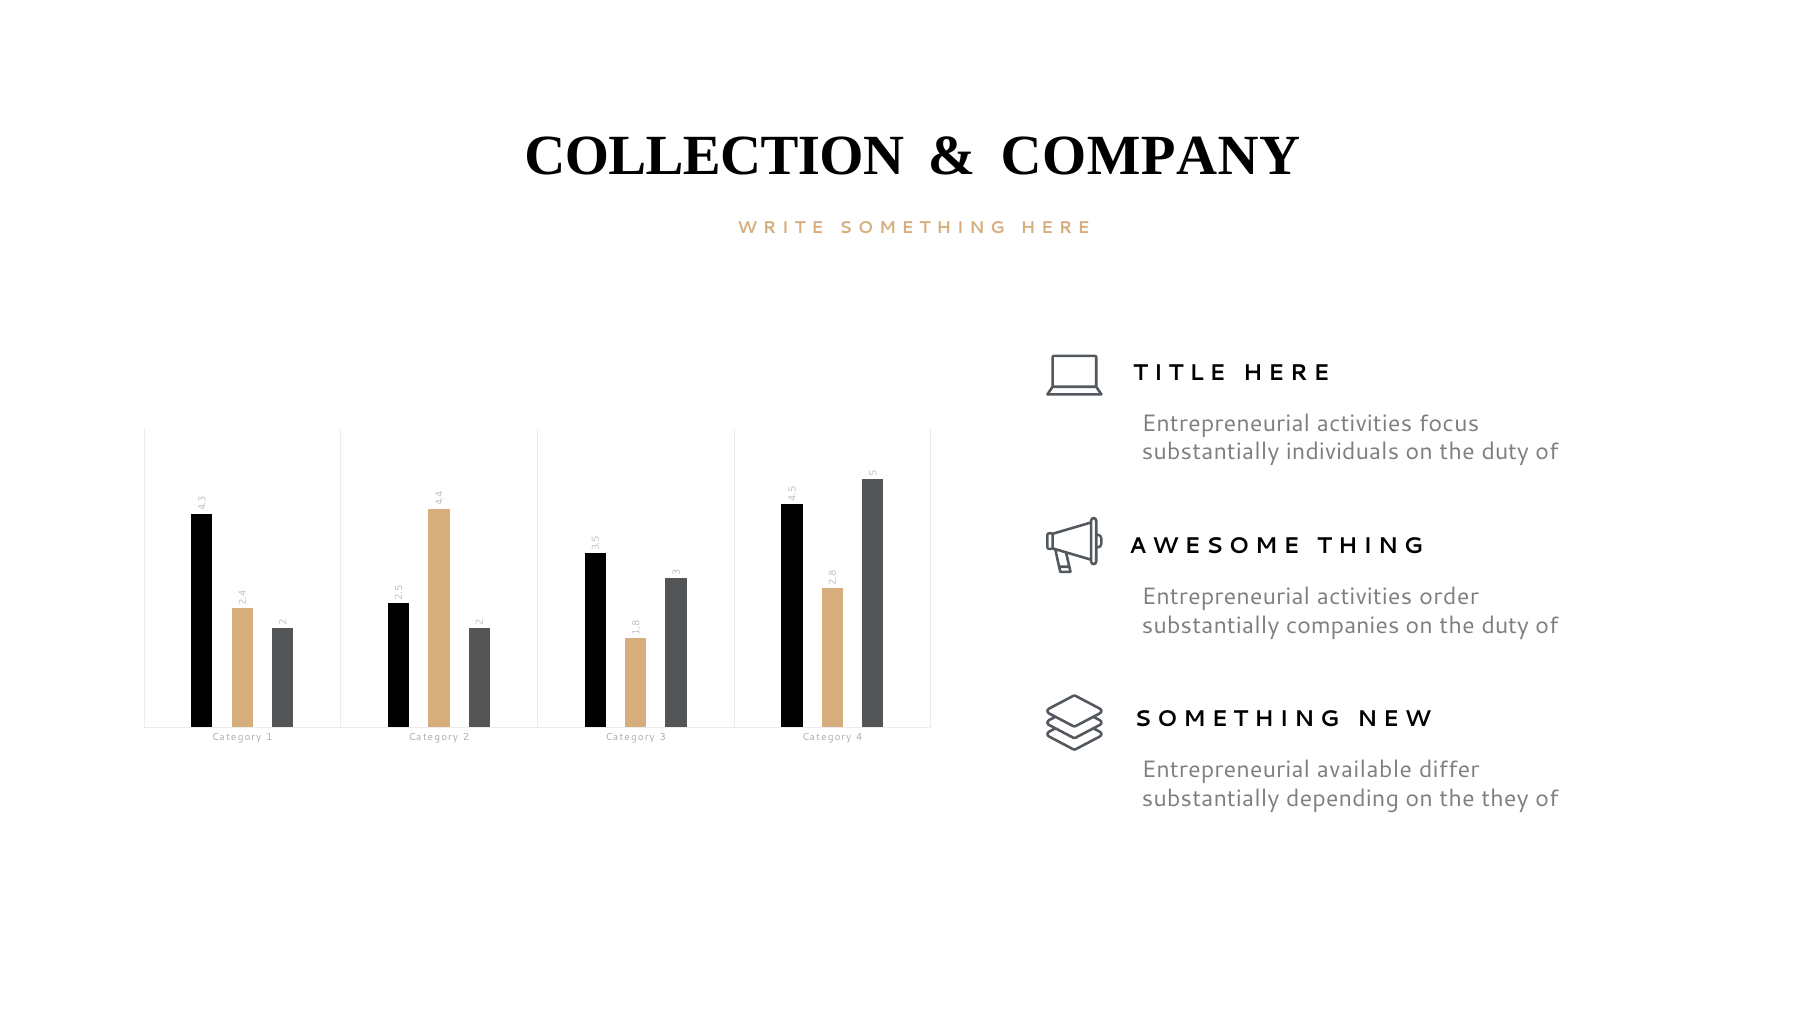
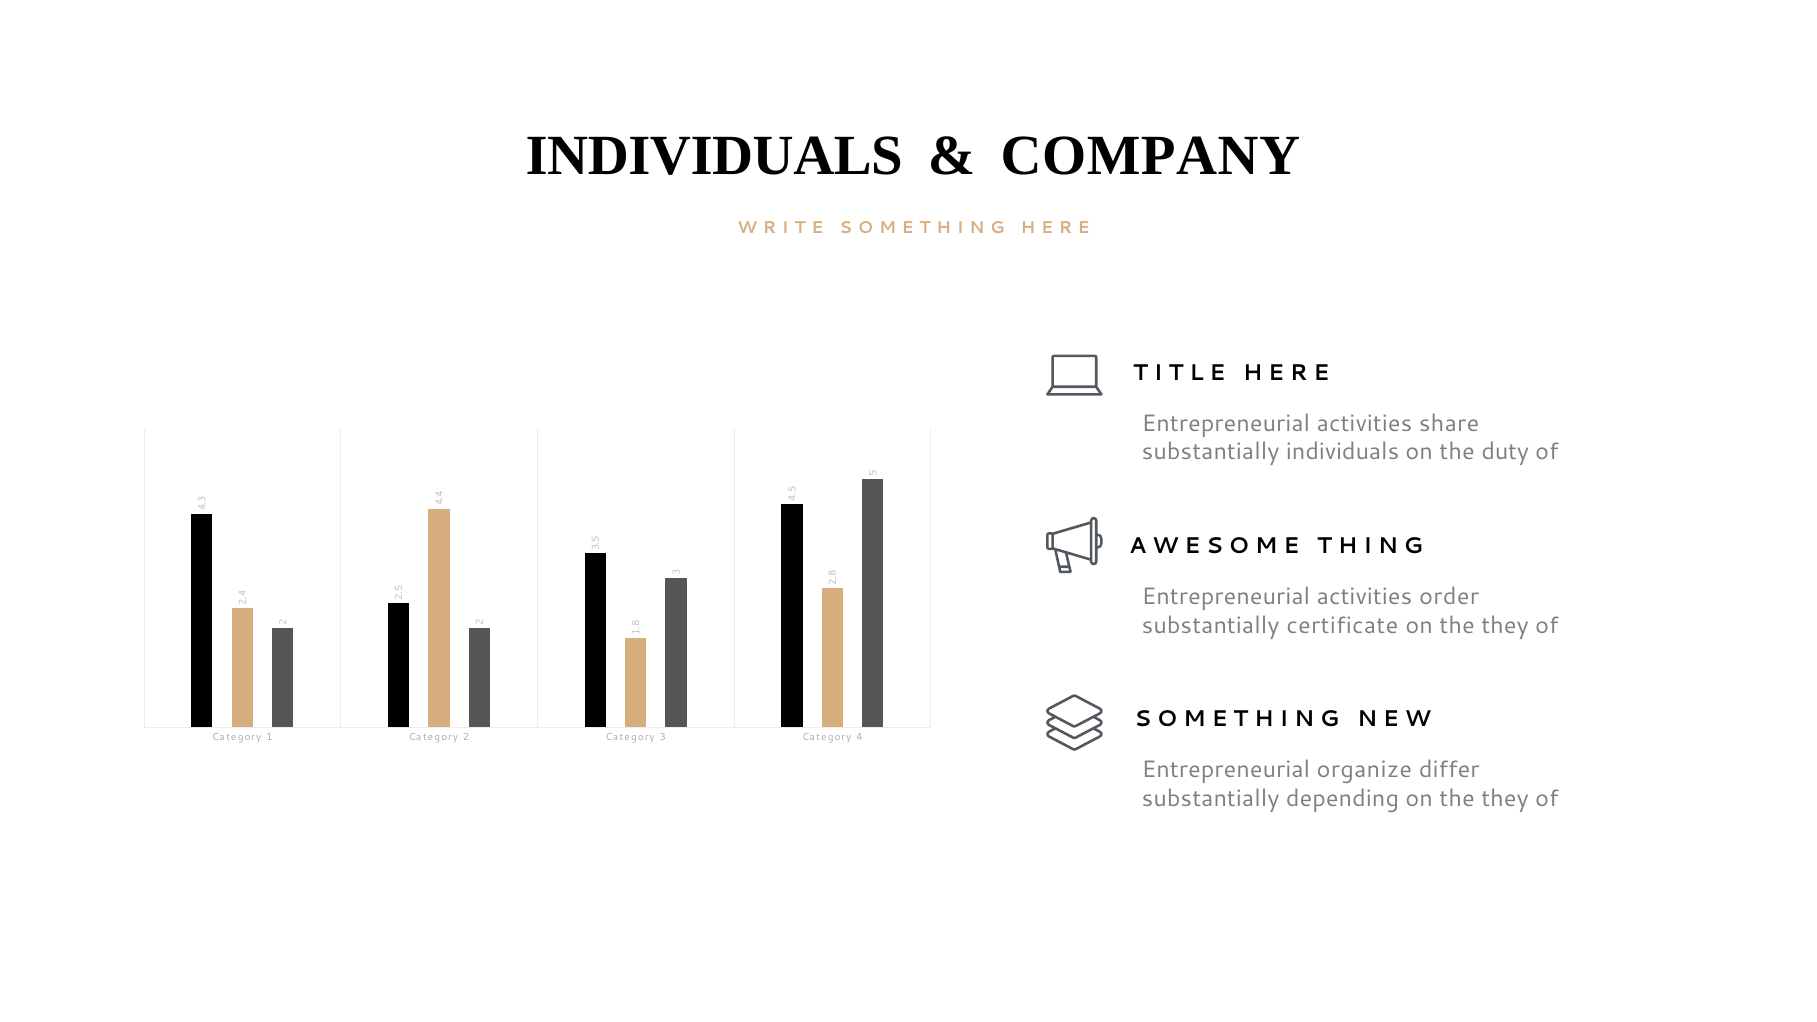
COLLECTION: COLLECTION -> INDIVIDUALS (714, 156)
focus: focus -> share (1449, 424)
companies: companies -> certificate (1342, 625)
duty: duty -> they (1505, 625)
available: available -> organize (1364, 770)
